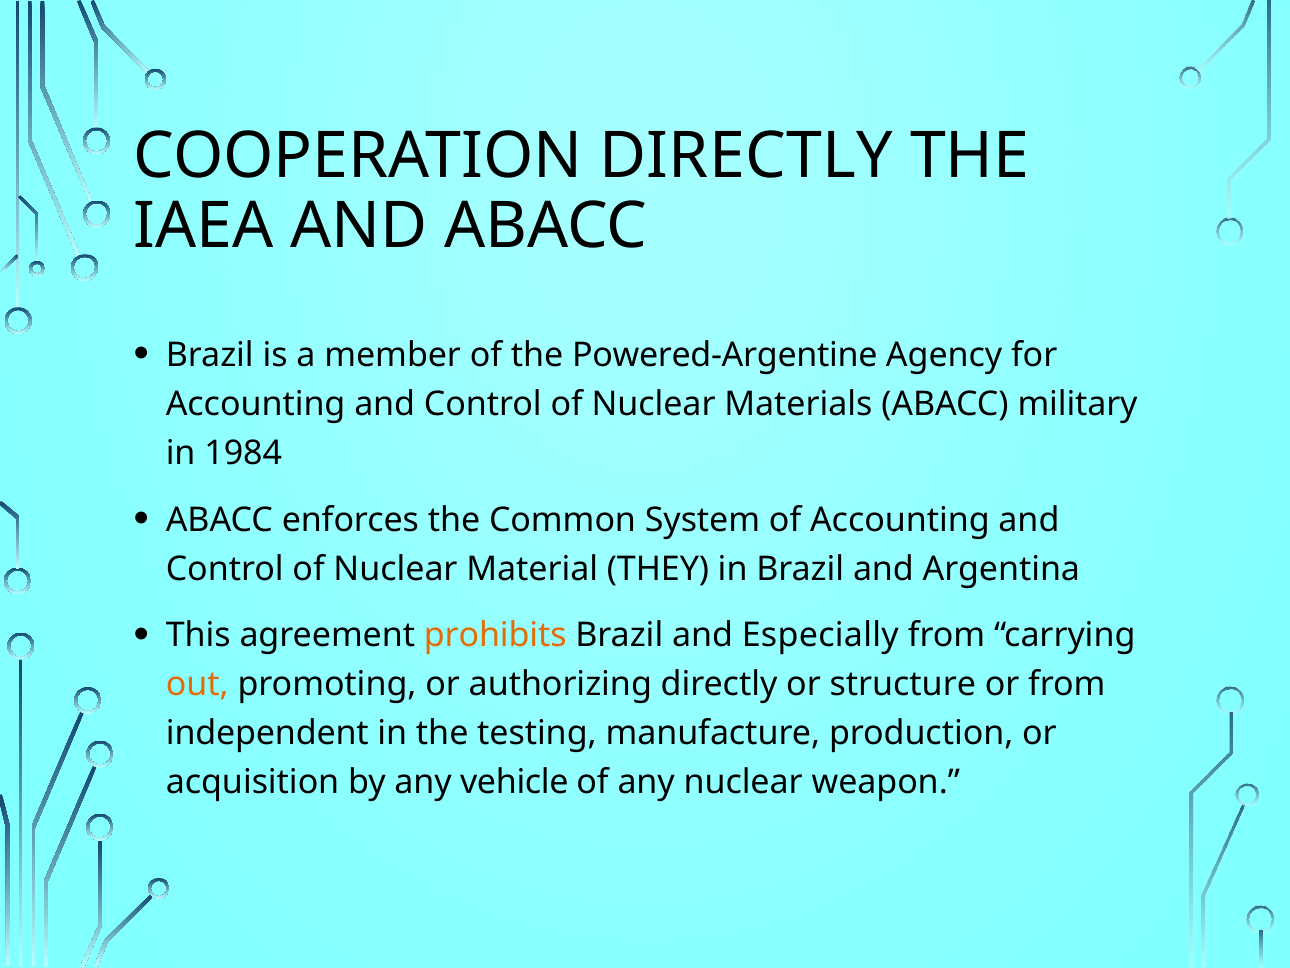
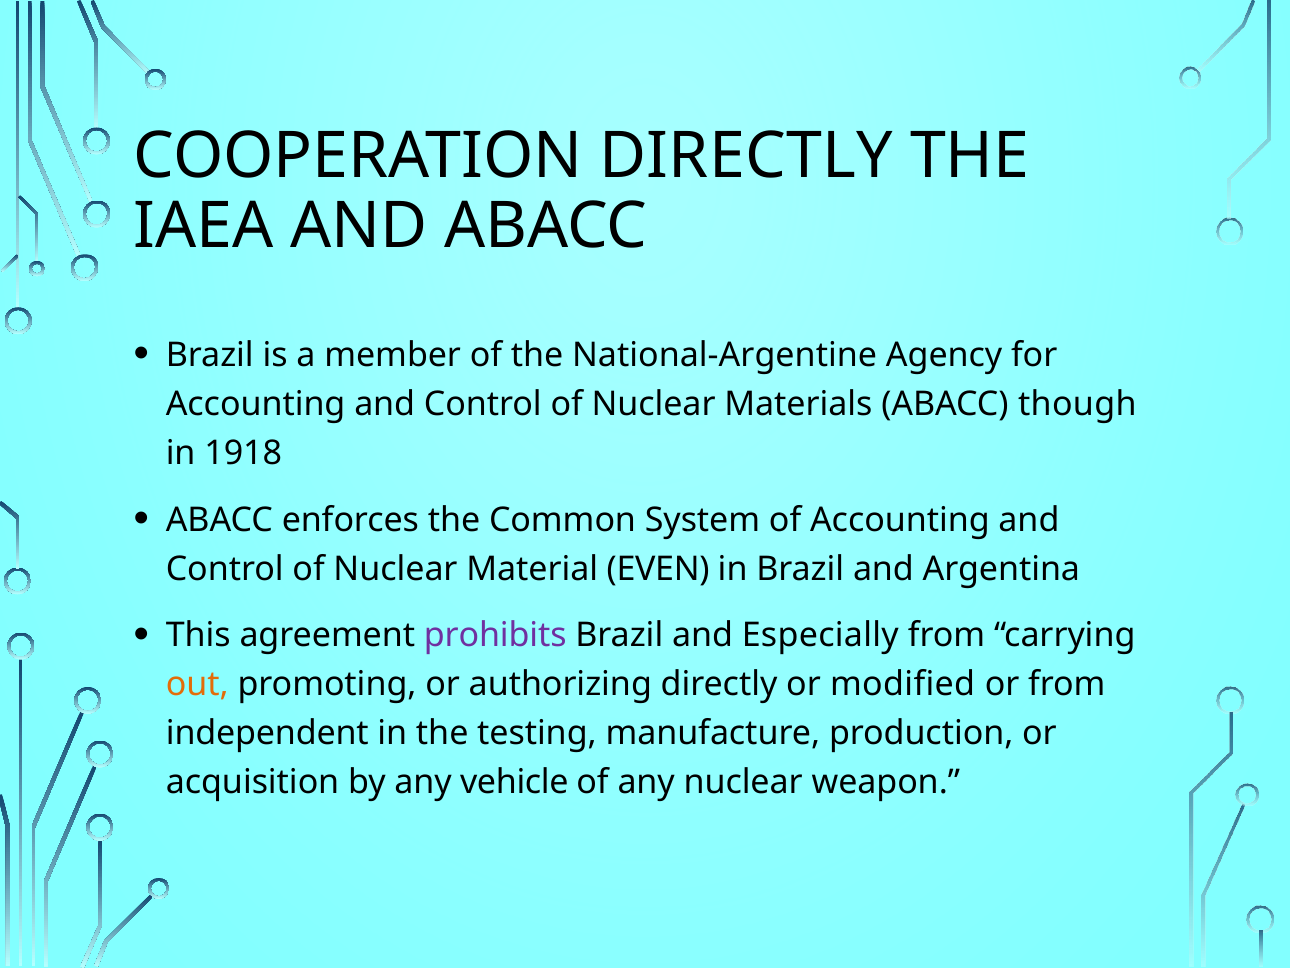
Powered-Argentine: Powered-Argentine -> National-Argentine (725, 355)
military: military -> though (1077, 404)
1984: 1984 -> 1918 (243, 453)
THEY: THEY -> EVEN (658, 569)
prohibits colour: orange -> purple (495, 635)
structure: structure -> modified (903, 684)
